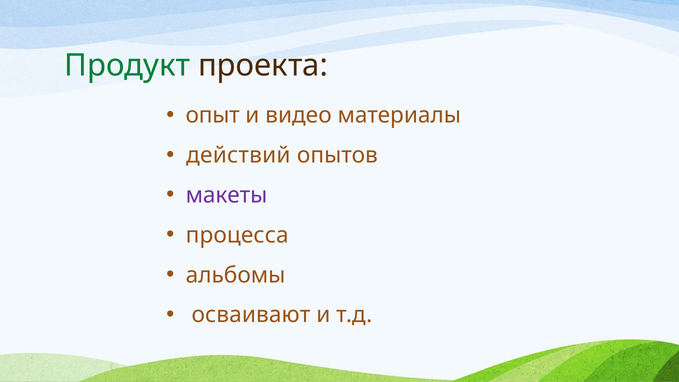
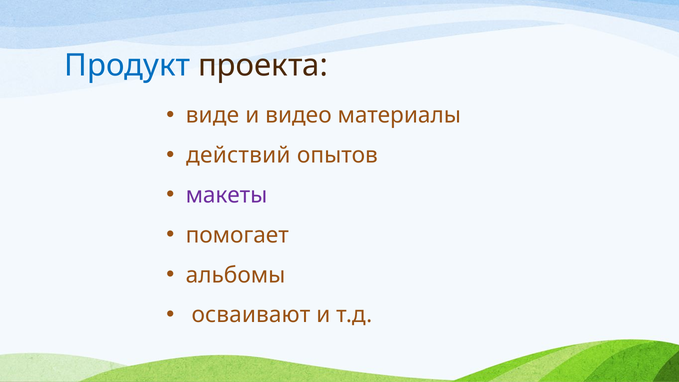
Продукт colour: green -> blue (127, 65)
опыт: опыт -> виде (212, 115)
процесса: процесса -> помогает (237, 235)
